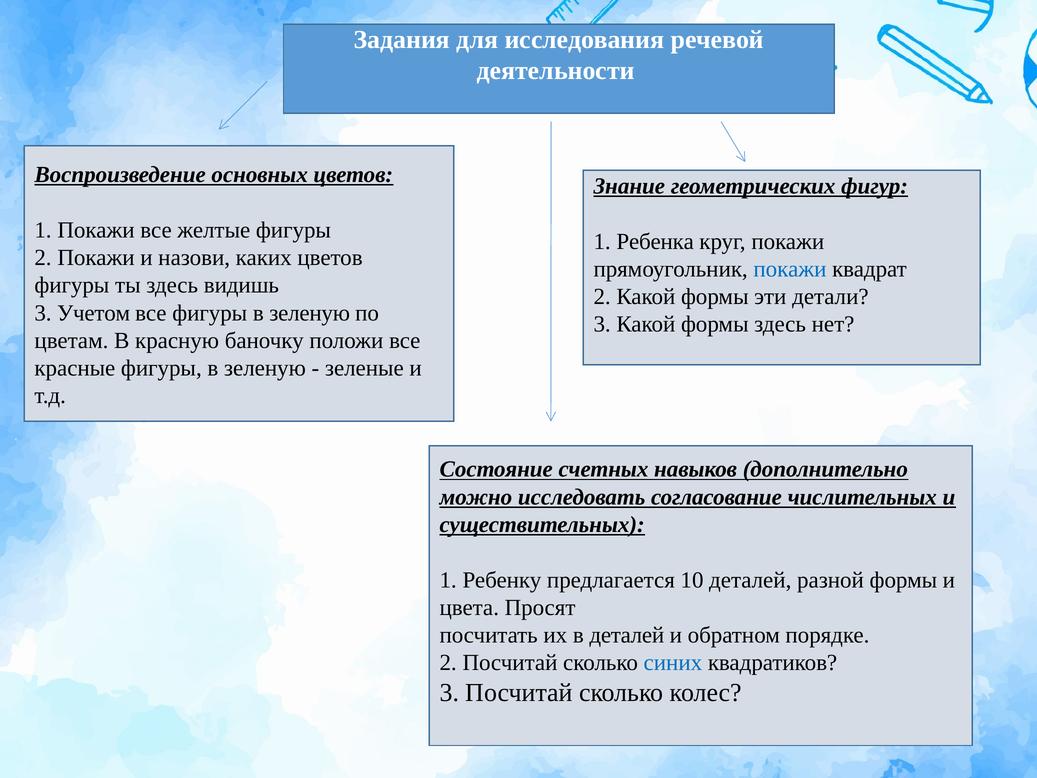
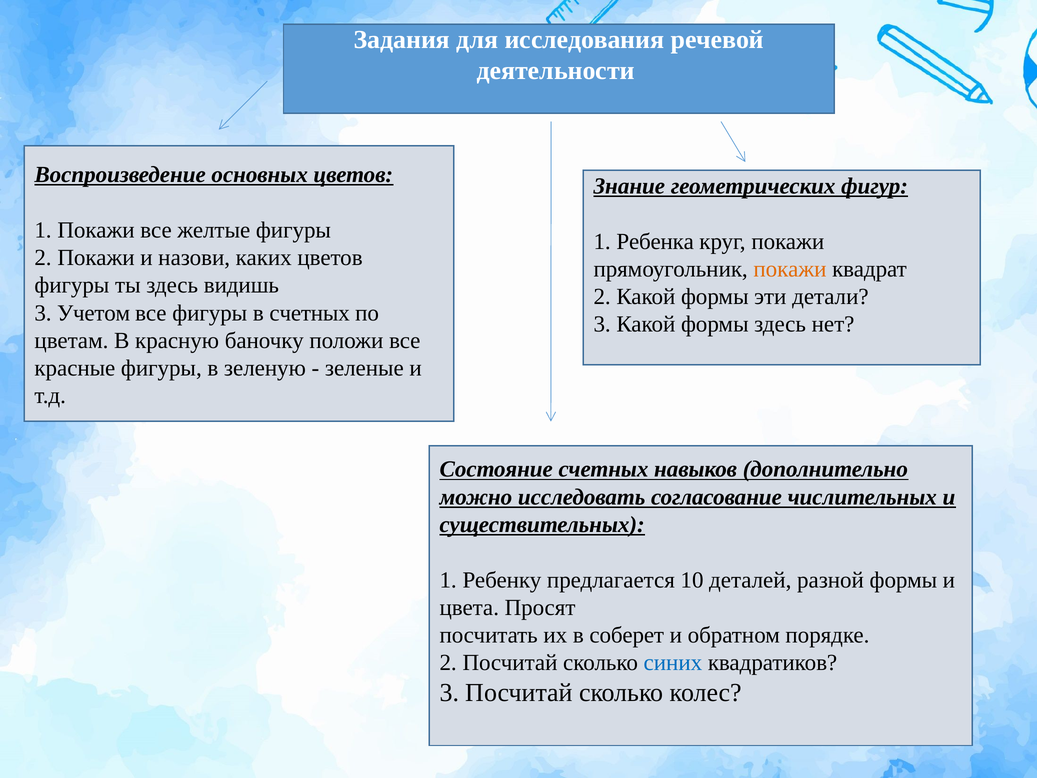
покажи colour: blue -> orange (790, 269)
все фигуры в зеленую: зеленую -> счетных (310, 313)
в деталей: деталей -> соберет (627, 635)
